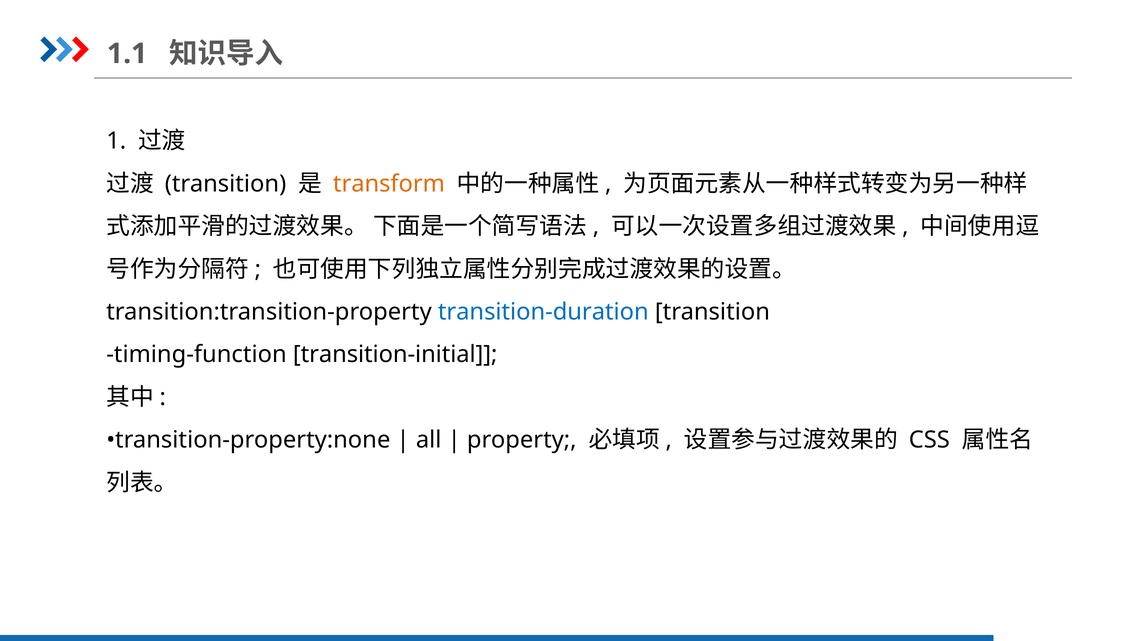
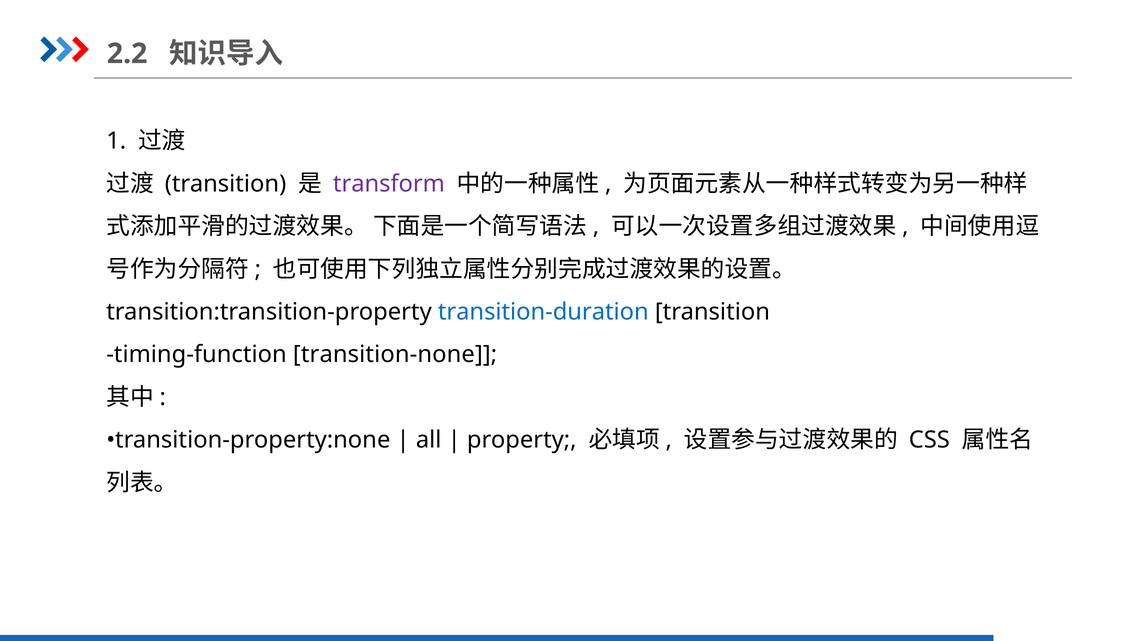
1.1: 1.1 -> 2.2 (127, 54)
transform colour: orange -> purple (389, 184)
transition-initial: transition-initial -> transition-none (395, 355)
